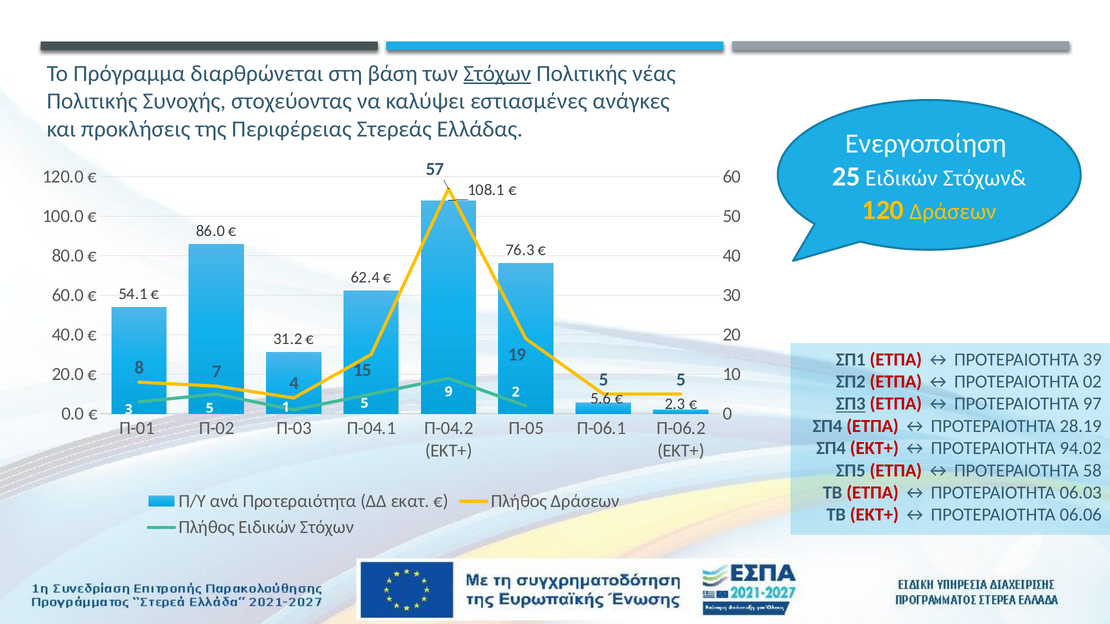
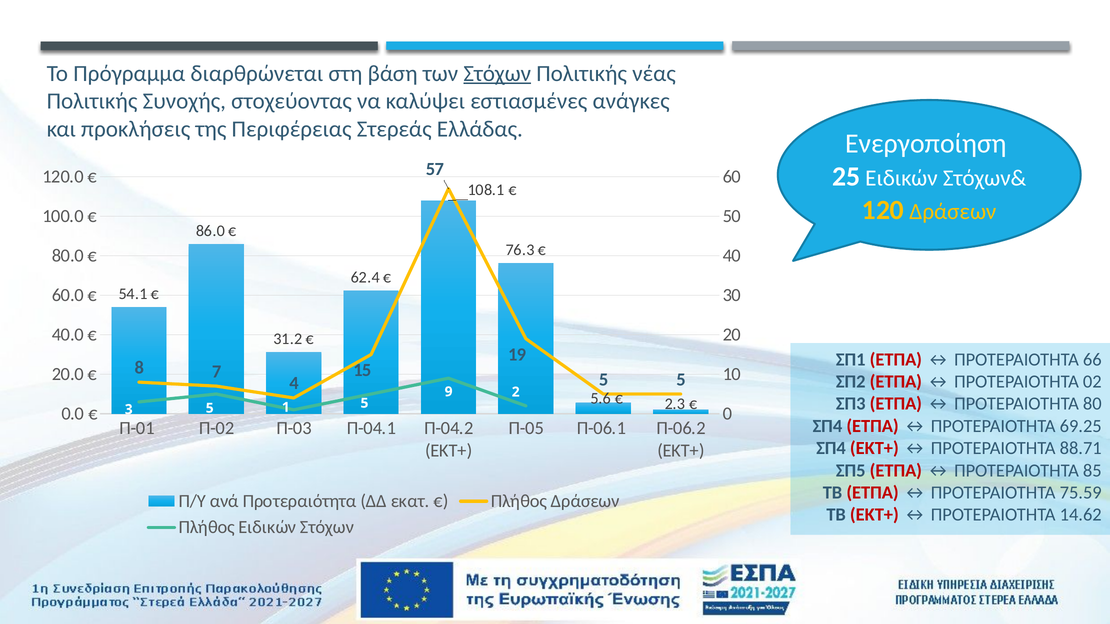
39: 39 -> 66 (1092, 360)
ΣΠ3 underline: present -> none (851, 404)
97: 97 -> 80 (1092, 404)
28.19: 28.19 -> 69.25 (1081, 426)
94.02: 94.02 -> 88.71 (1081, 448)
58: 58 -> 85 (1092, 471)
06.03: 06.03 -> 75.59 (1081, 493)
06.06: 06.06 -> 14.62 (1081, 515)
